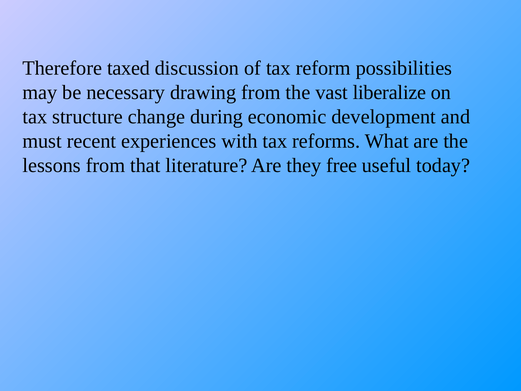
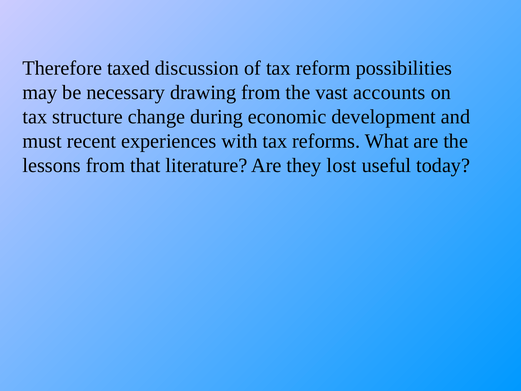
liberalize: liberalize -> accounts (389, 93)
free: free -> lost (341, 166)
